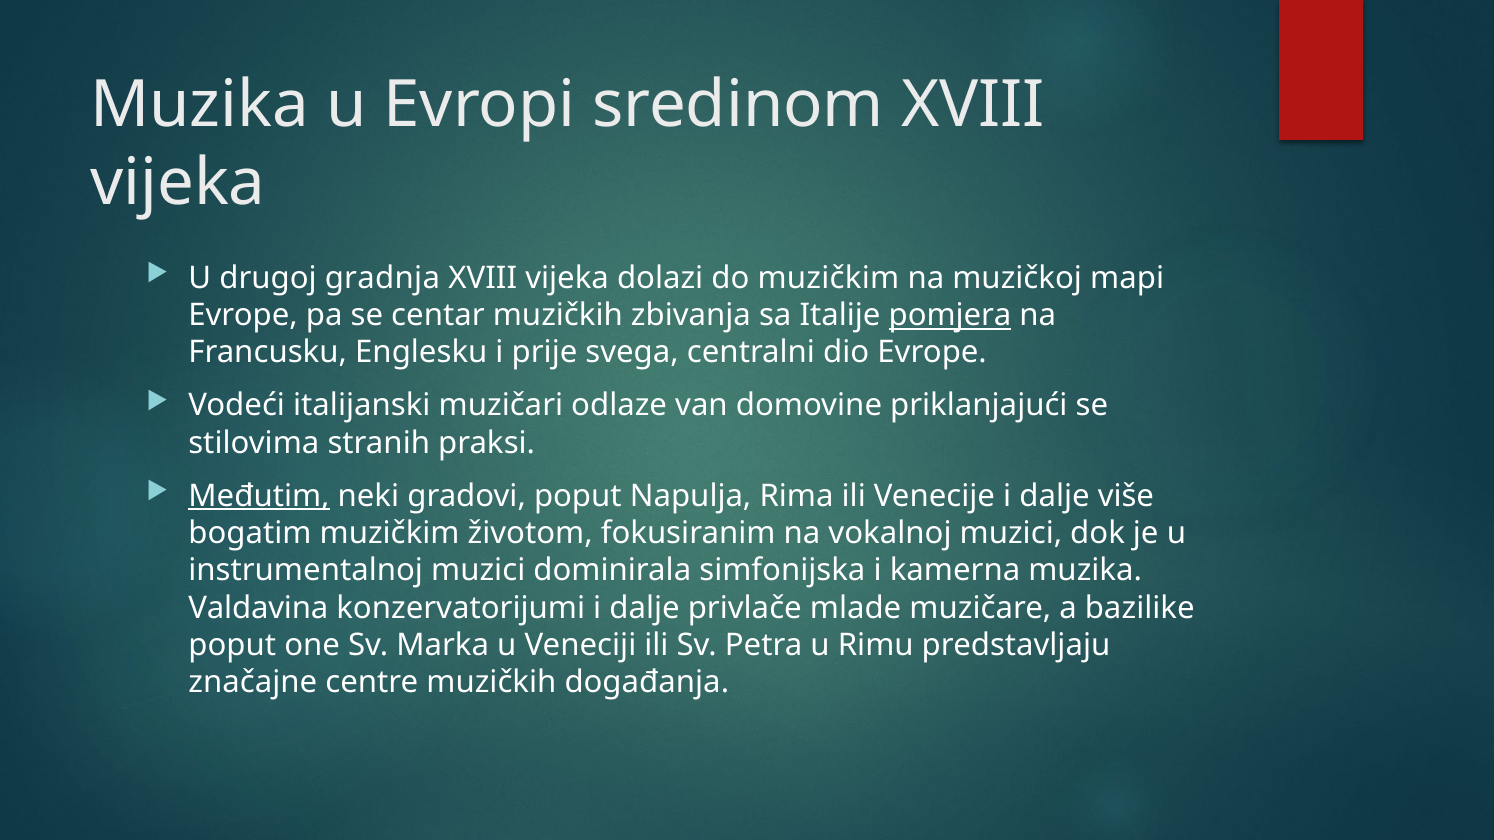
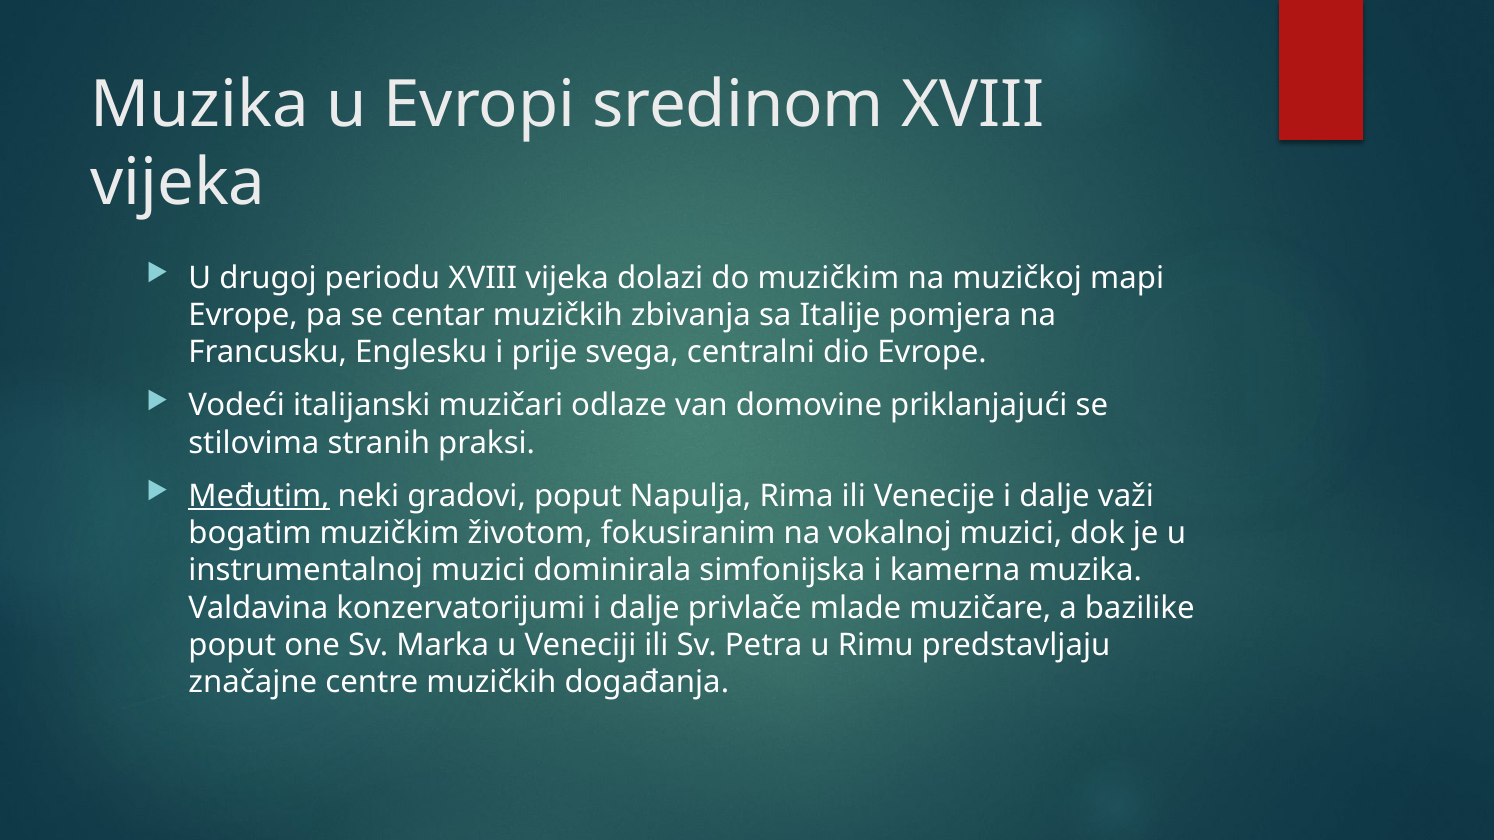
gradnja: gradnja -> periodu (382, 278)
pomjera underline: present -> none (950, 315)
više: više -> važi (1126, 496)
